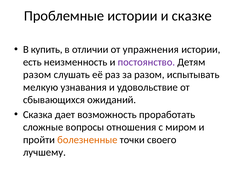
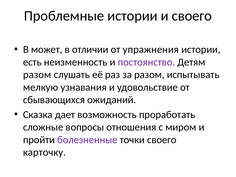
и сказке: сказке -> своего (192, 16)
купить: купить -> может (47, 50)
болезненные colour: orange -> purple (87, 140)
лучшему: лучшему -> карточку (44, 152)
